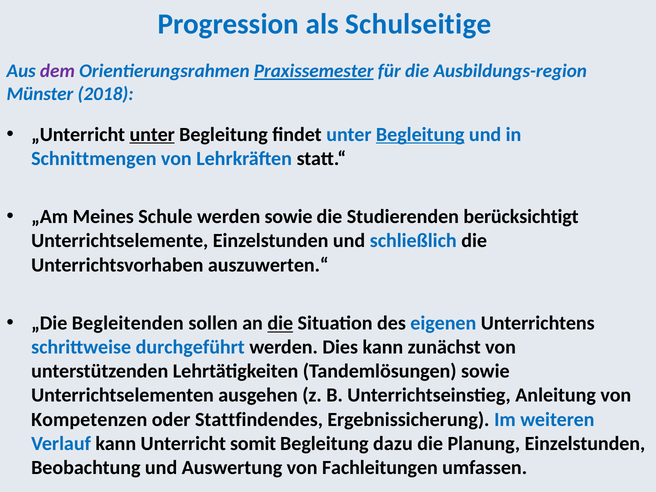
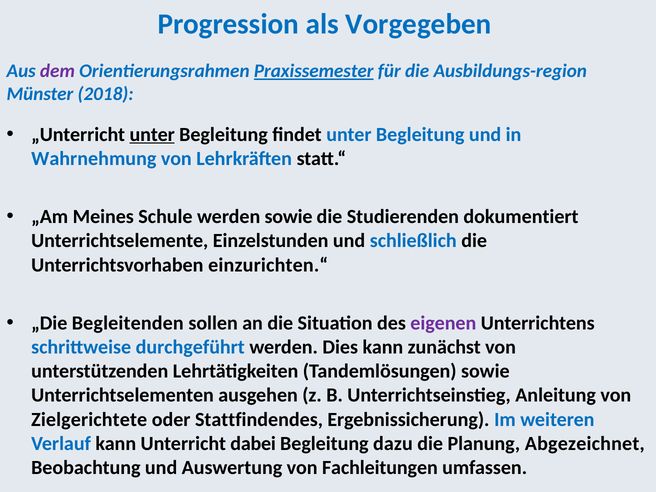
Schulseitige: Schulseitige -> Vorgegeben (418, 24)
Begleitung underline: present -> none (420, 134)
Schnittmengen: Schnittmengen -> Wahrnehmung (94, 159)
berücksichtigt: berücksichtigt -> dokumentiert (521, 217)
auszuwerten.“: auszuwerten.“ -> einzurichten.“ (268, 265)
die underline: present -> none (280, 323)
eigenen colour: blue -> purple (443, 323)
Kompetenzen: Kompetenzen -> Zielgerichtete (89, 419)
somit: somit -> dabei (253, 443)
Planung Einzelstunden: Einzelstunden -> Abgezeichnet (585, 443)
